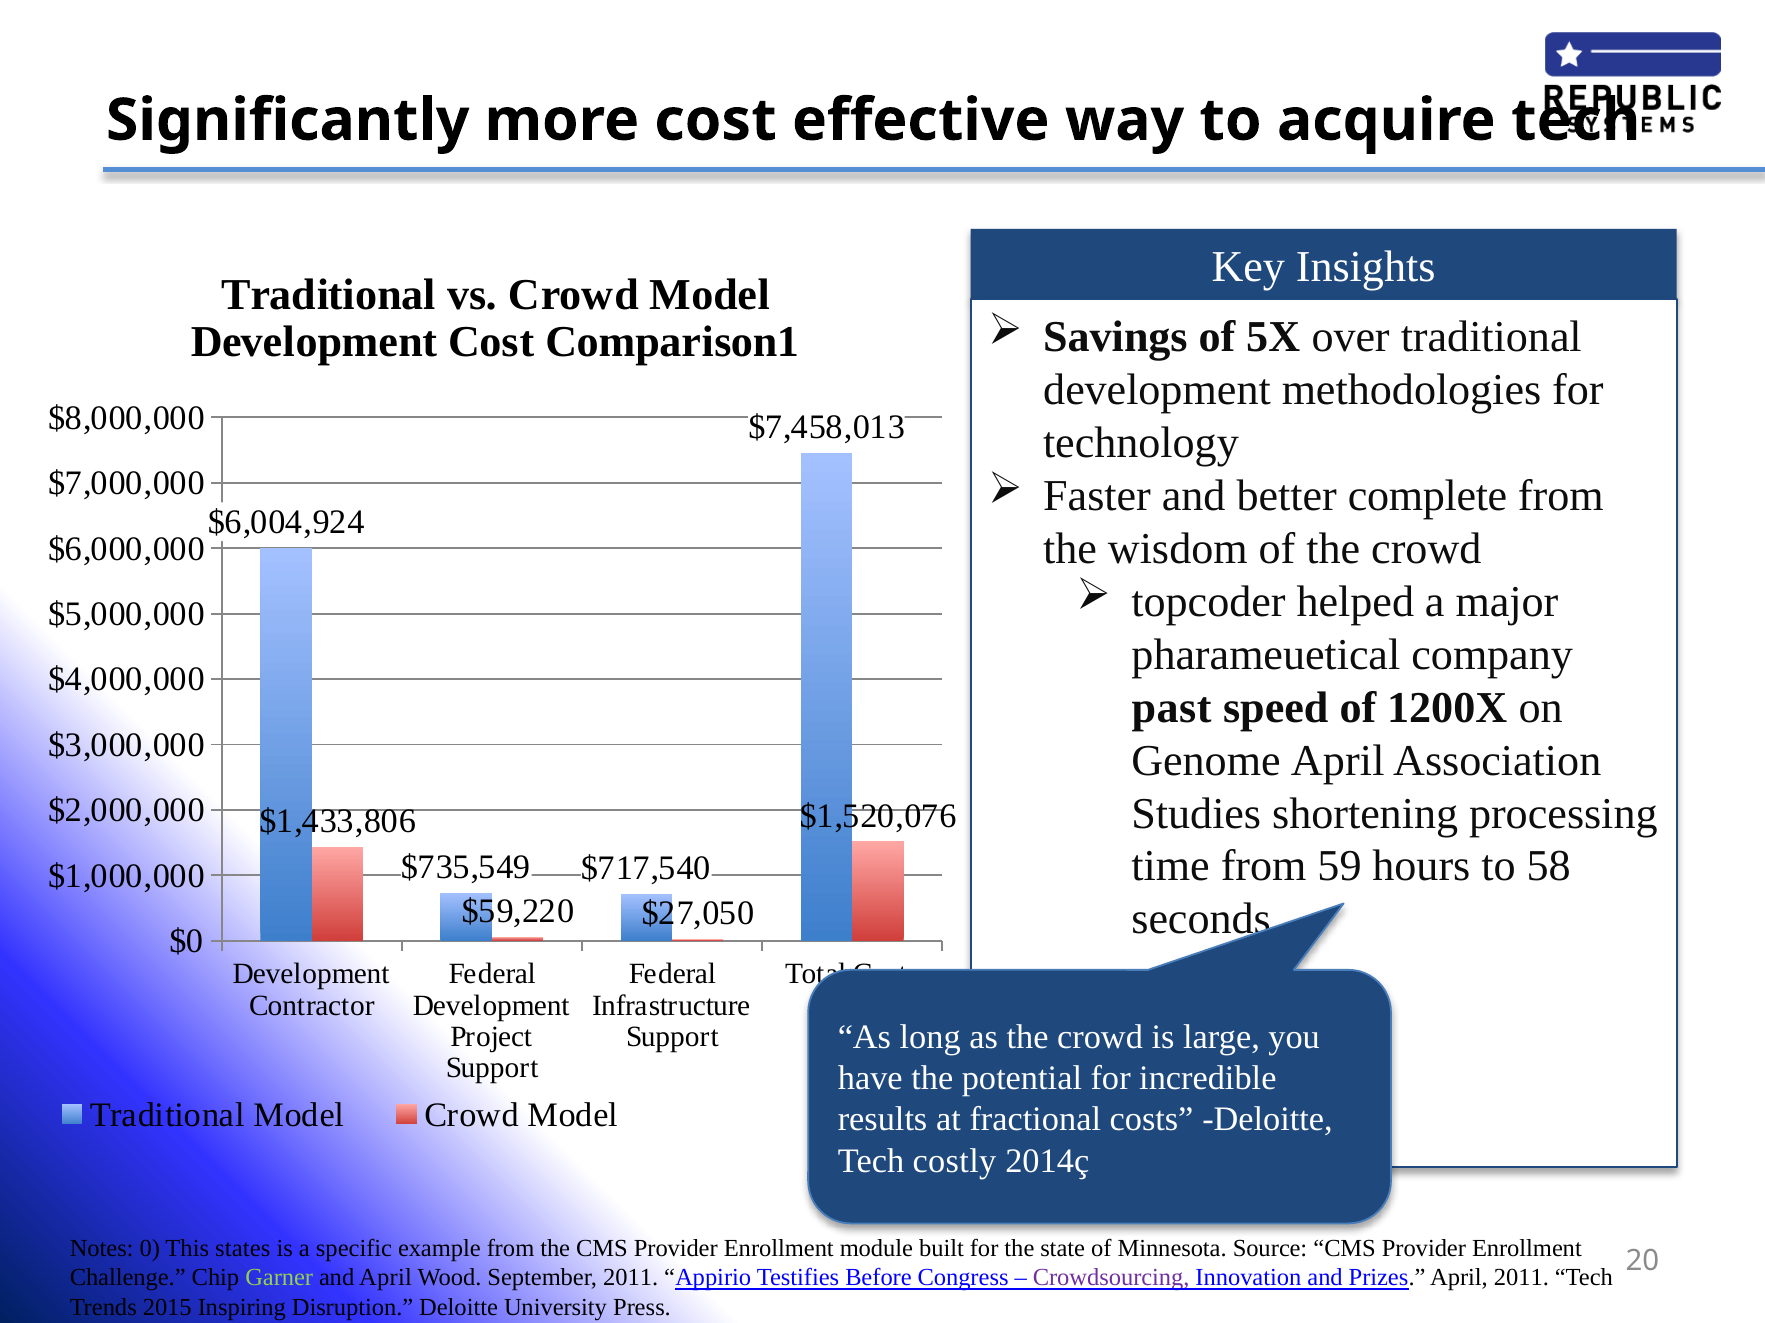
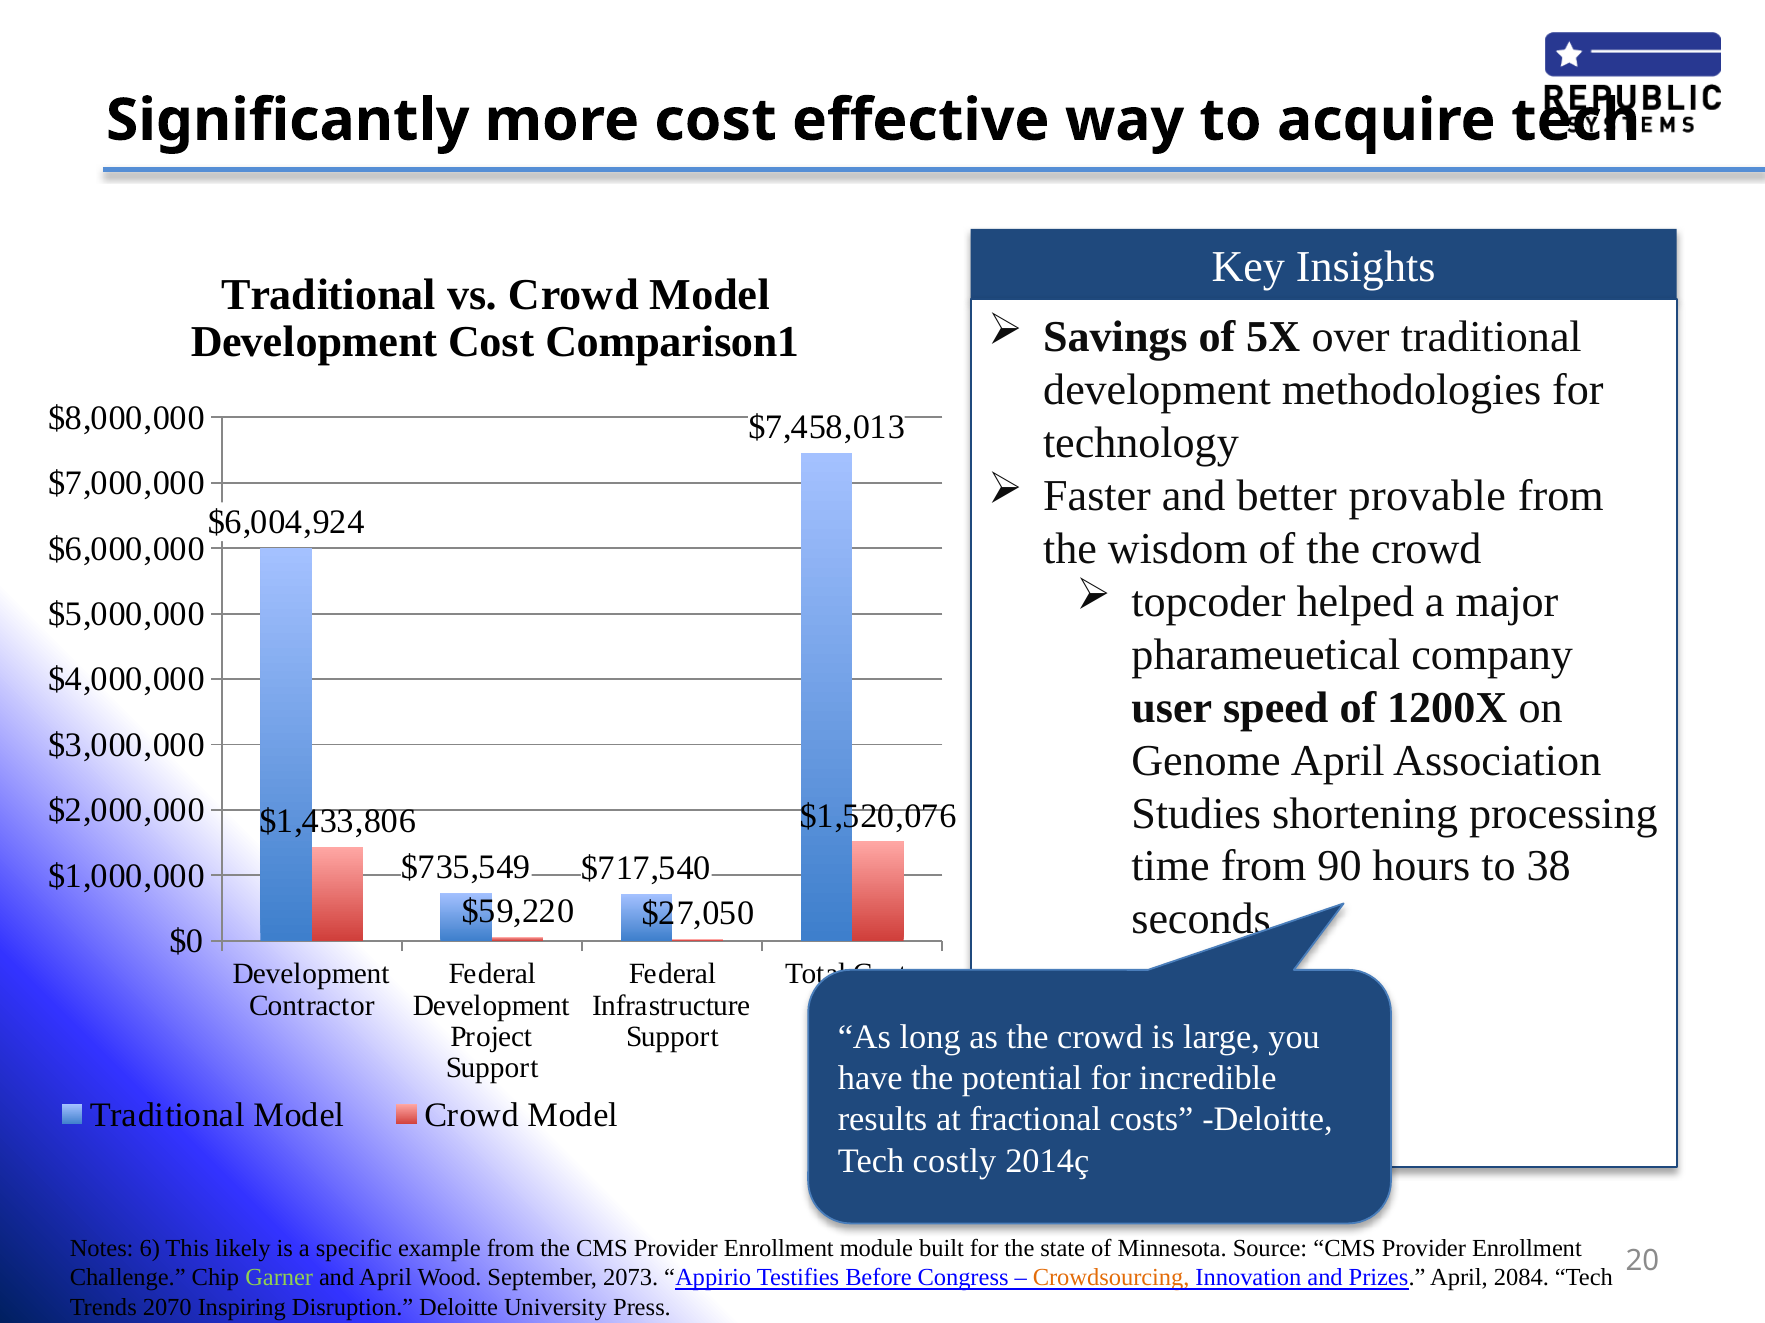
complete: complete -> provable (1427, 496)
past: past -> user (1172, 708)
59: 59 -> 90 (1340, 867)
58: 58 -> 38 (1549, 867)
0: 0 -> 6 (150, 1249)
states: states -> likely (243, 1249)
September 2011: 2011 -> 2073 (631, 1279)
Crowdsourcing colour: purple -> orange (1111, 1279)
April 2011: 2011 -> 2084 (1521, 1279)
2015: 2015 -> 2070 (167, 1308)
